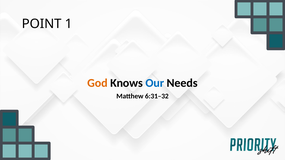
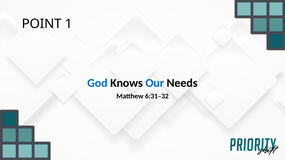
God colour: orange -> blue (97, 83)
